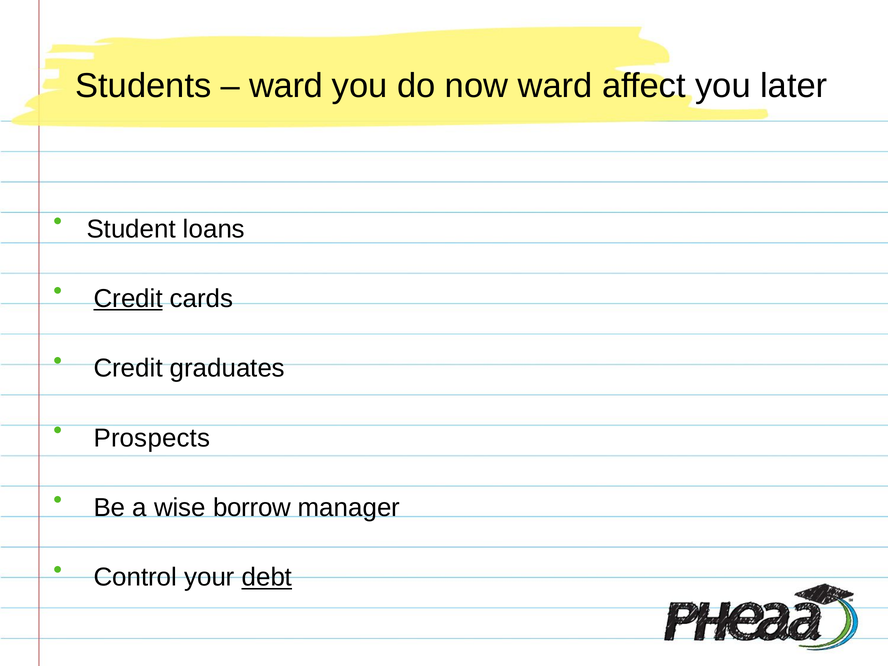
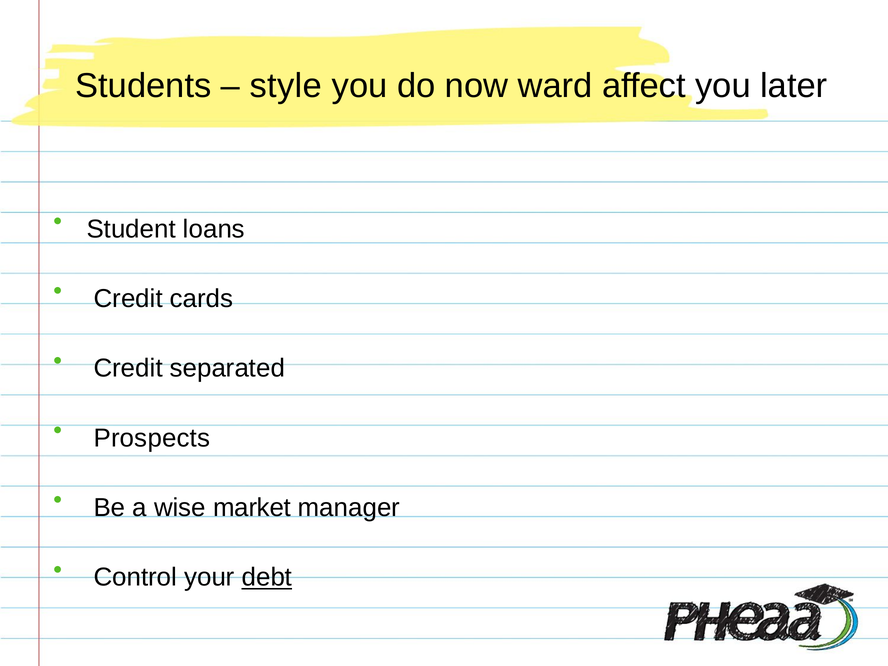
ward: ward -> style (286, 86)
Credit underline: present -> none (128, 299)
graduates: graduates -> separated (227, 368)
borrow: borrow -> market (252, 508)
